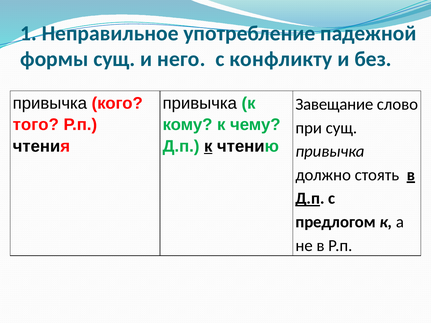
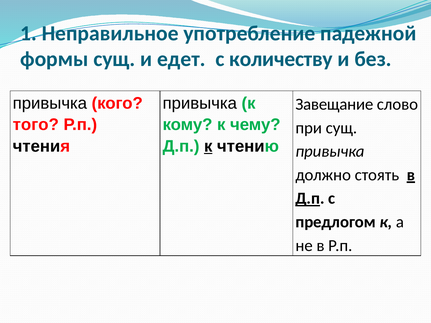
него: него -> едет (181, 59)
конфликту: конфликту -> количеству (281, 59)
